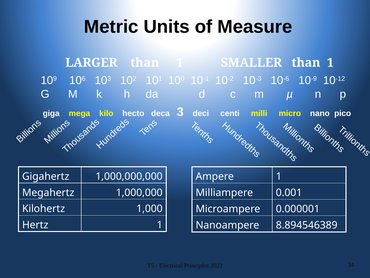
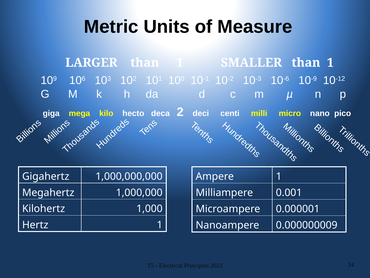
3: 3 -> 2 (180, 112)
8.894546389: 8.894546389 -> 0.000000009 (307, 225)
